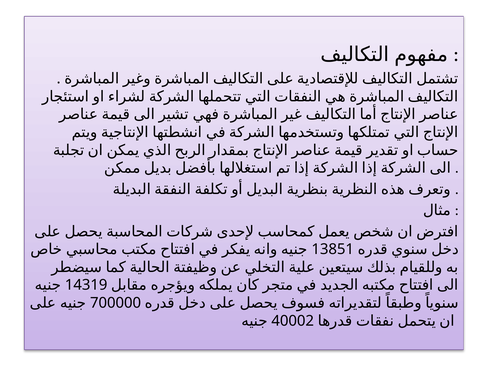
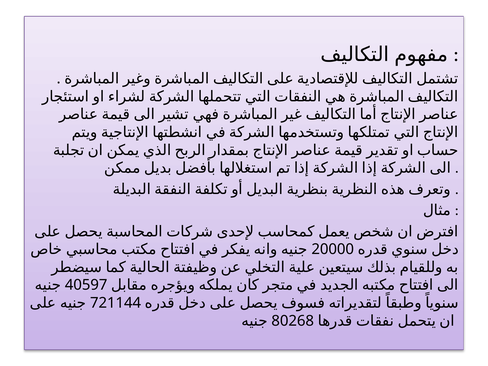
13851: 13851 -> 20000 (333, 249)
14319: 14319 -> 40597 (86, 285)
700000: 700000 -> 721144 (116, 303)
40002: 40002 -> 80268 (293, 321)
